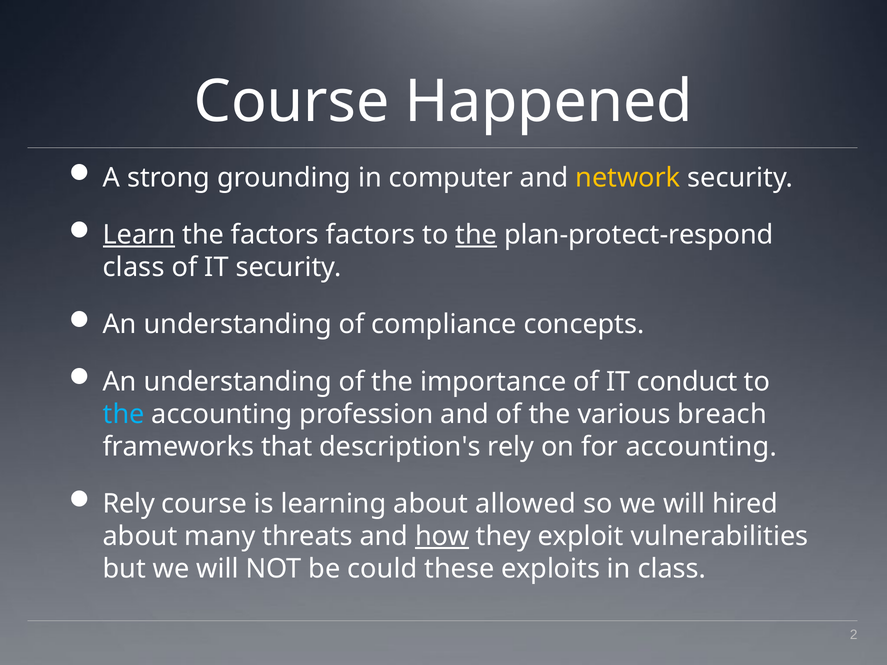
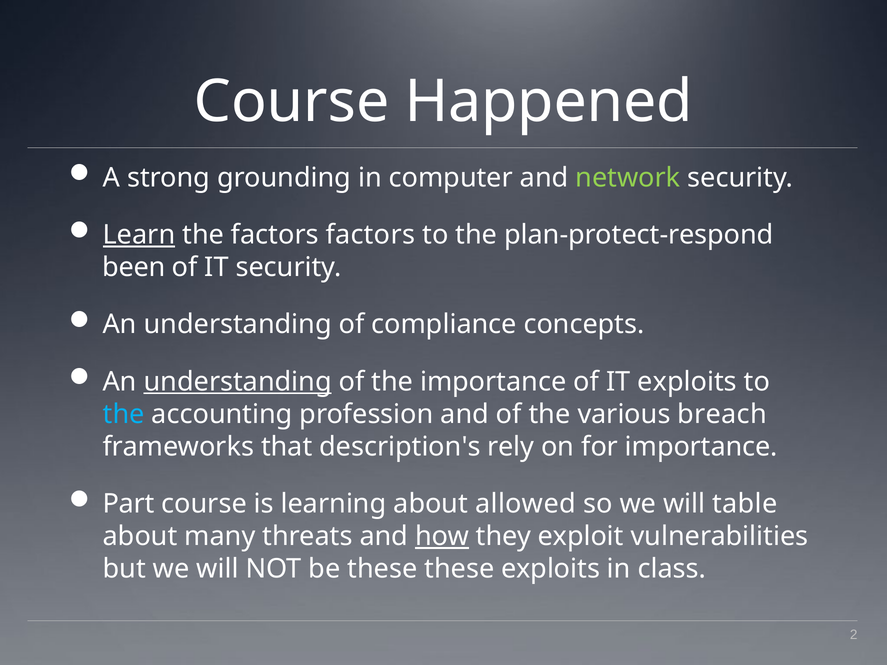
network colour: yellow -> light green (628, 178)
the underline: present -> none (476, 235)
class: class -> been (134, 267)
understanding underline: none -> present (238, 382)
IT conduct: conduct -> exploits (687, 382)
for accounting: accounting -> importance (701, 447)
Rely: Rely -> Part (129, 504)
hired: hired -> table (745, 504)
be could: could -> these (382, 569)
